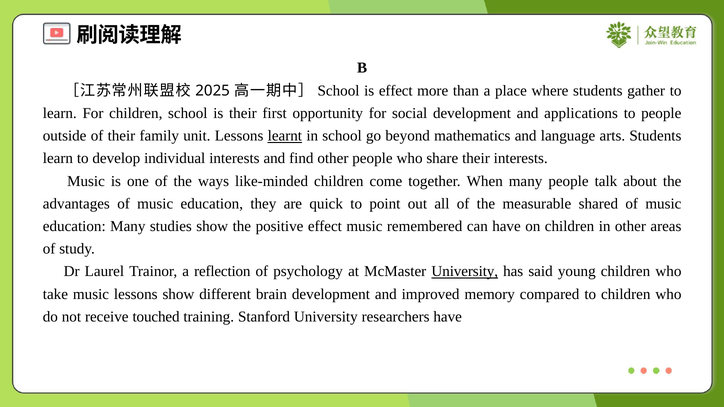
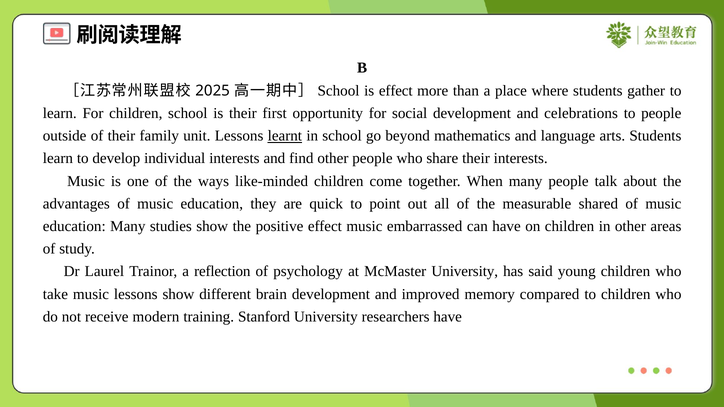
applications: applications -> celebrations (581, 113)
remembered: remembered -> embarrassed (425, 226)
University underline: present -> none (465, 272)
touched: touched -> modern (156, 317)
